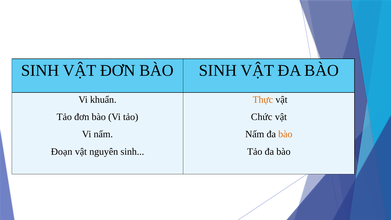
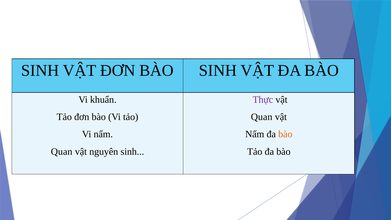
Thực colour: orange -> purple (263, 100)
Chức: Chức -> Quan (262, 117)
Đoạn: Đoạn -> Quan (62, 151)
